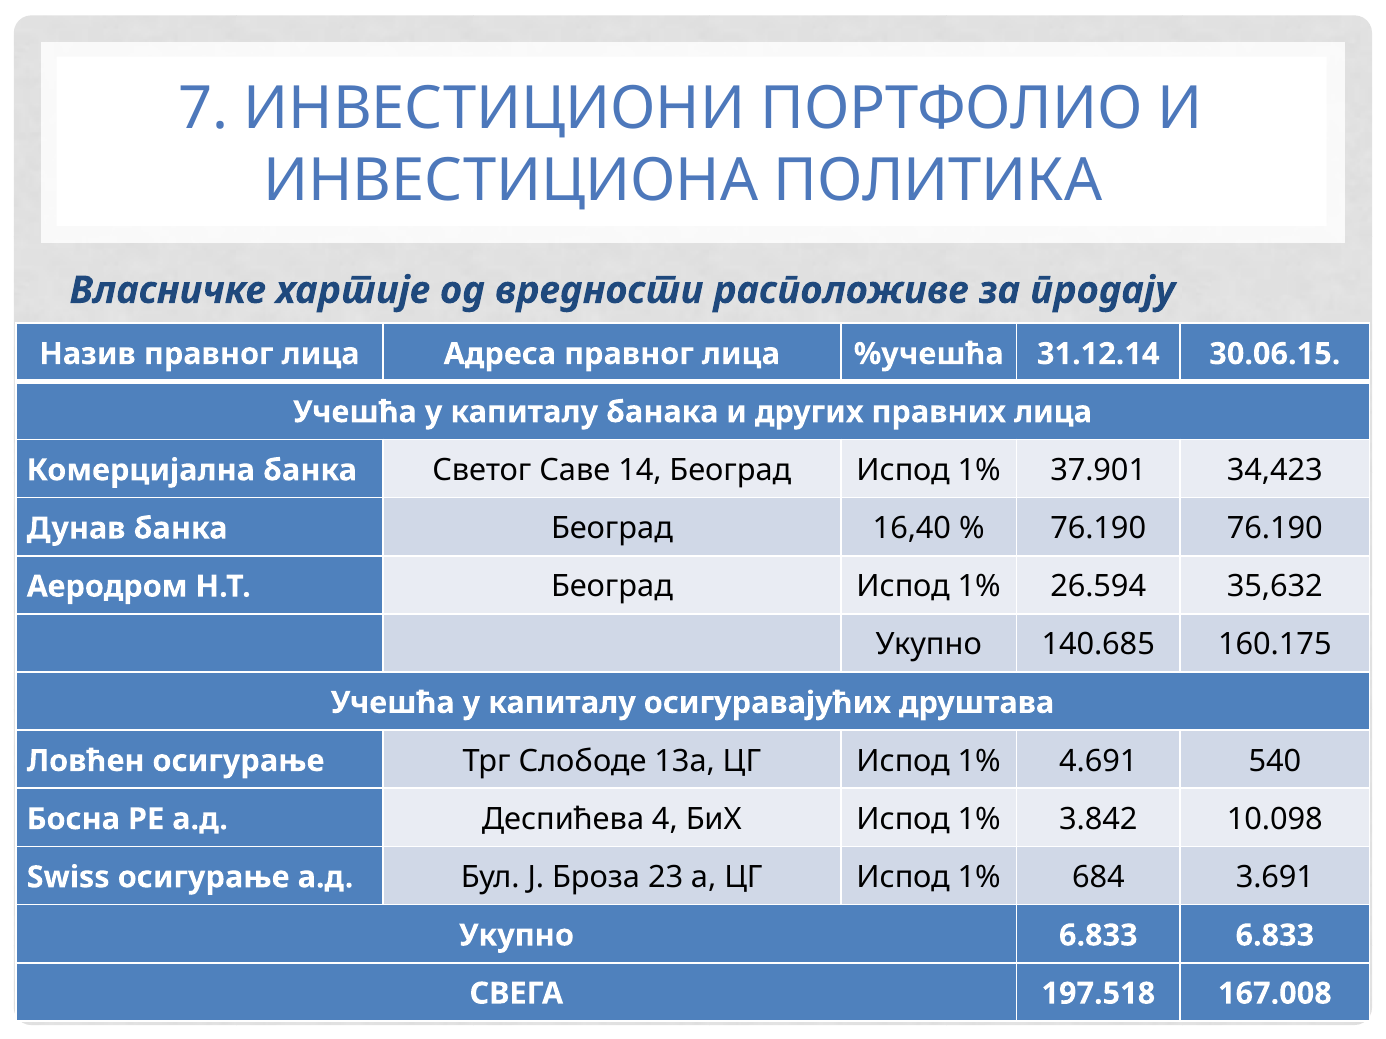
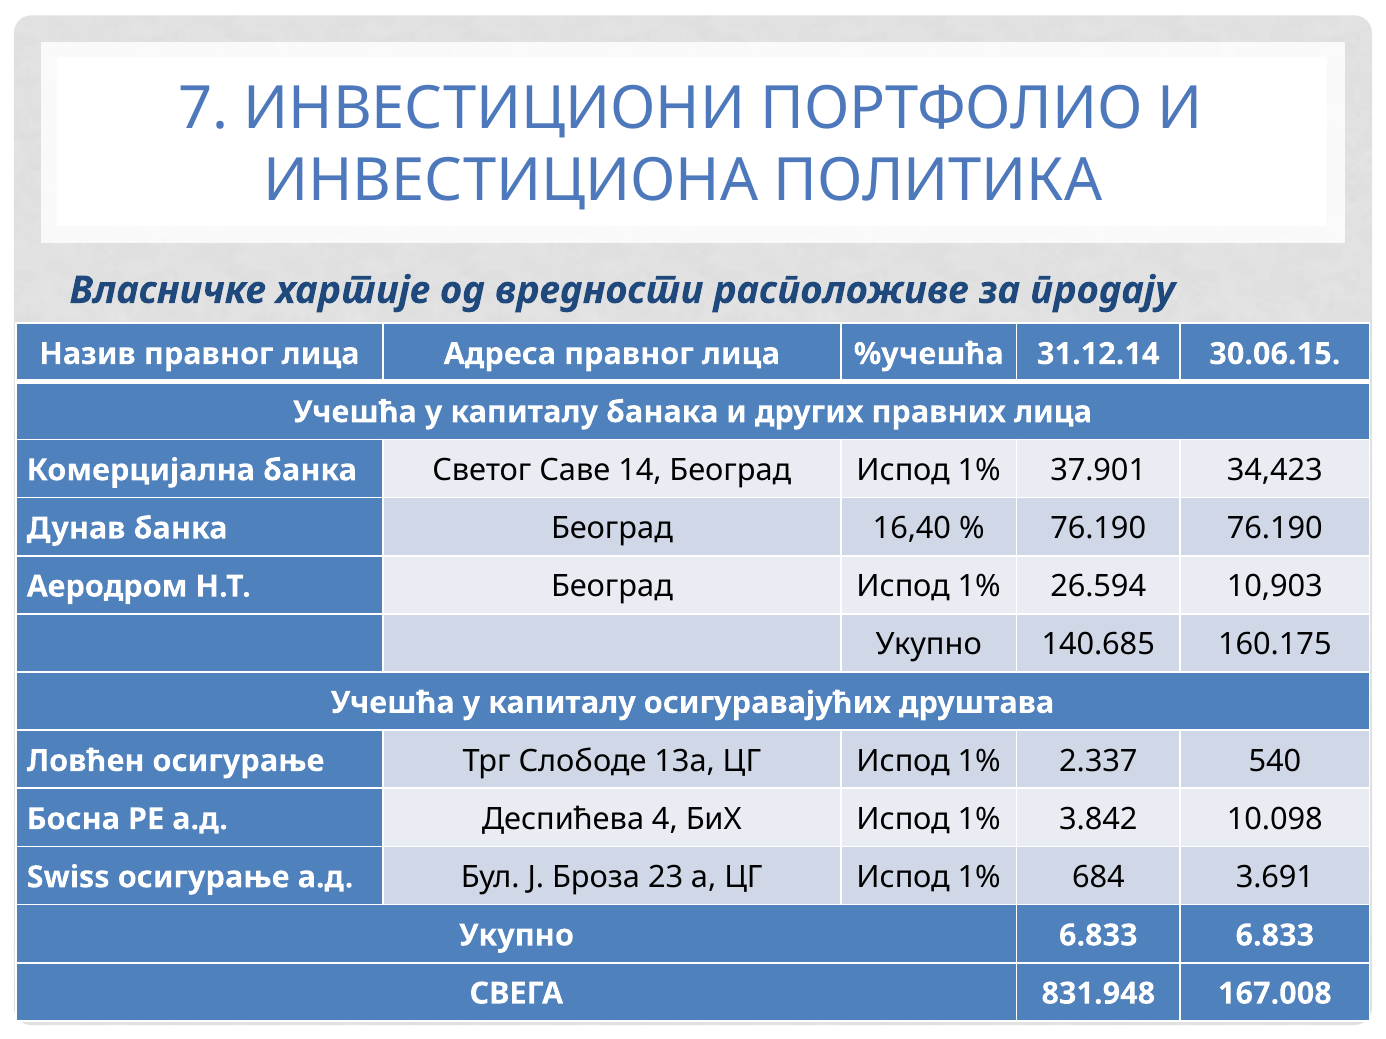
35,632: 35,632 -> 10,903 (1275, 587)
4.691: 4.691 -> 2.337 (1098, 761)
197.518: 197.518 -> 831.948 (1098, 994)
